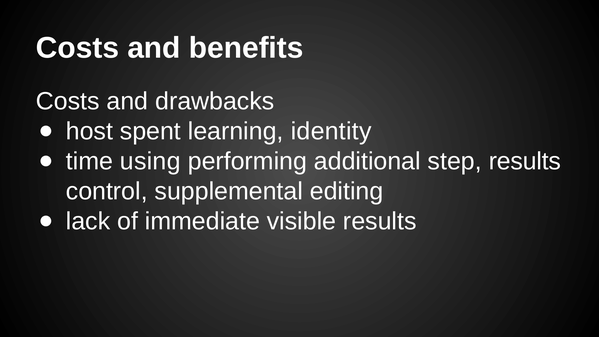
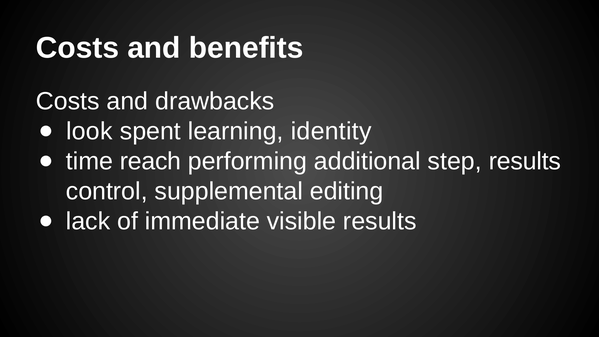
host: host -> look (89, 131)
using: using -> reach (150, 161)
